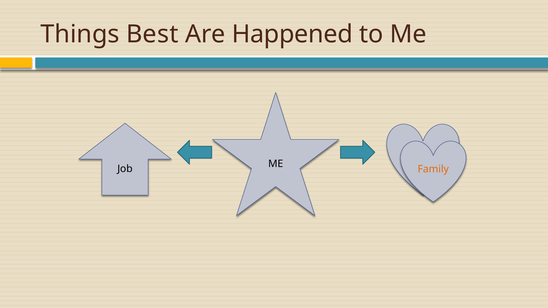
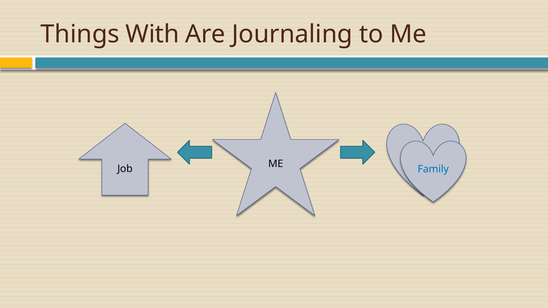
Best: Best -> With (152, 34)
Happened: Happened -> Journaling (292, 34)
Family colour: orange -> blue (433, 169)
